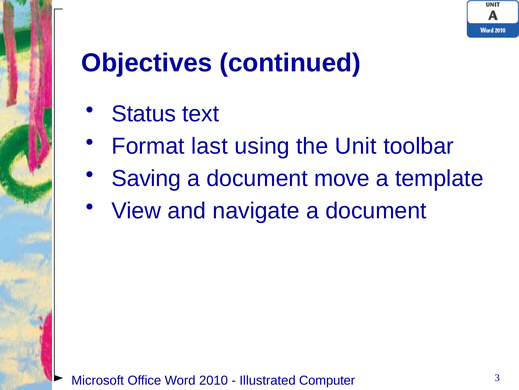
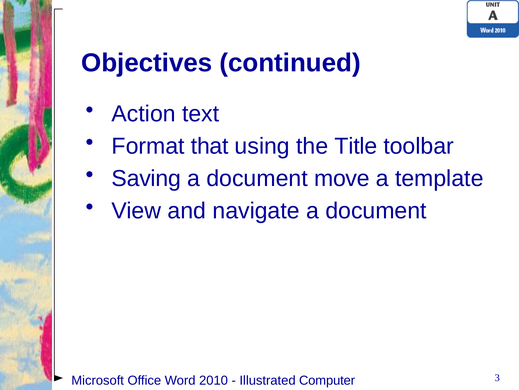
Status: Status -> Action (144, 114)
last: last -> that (210, 146)
Unit: Unit -> Title (356, 146)
